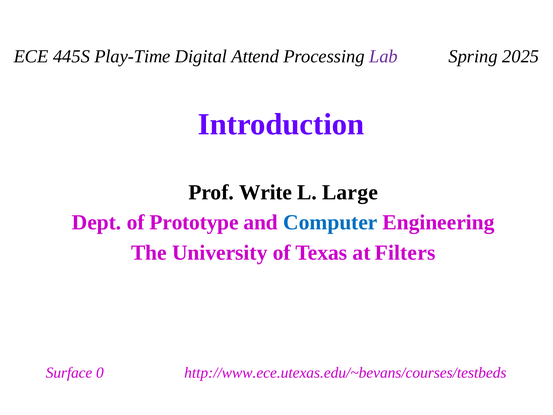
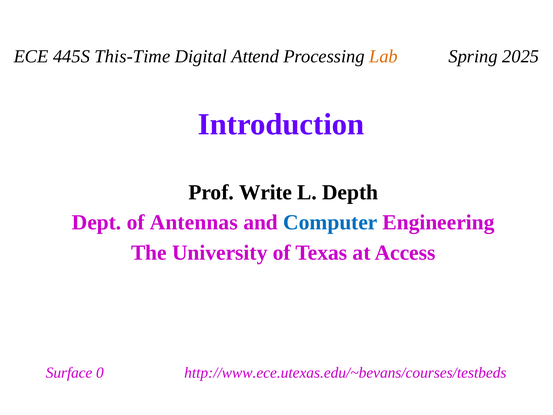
Play-Time: Play-Time -> This-Time (132, 57)
Lab colour: purple -> orange (384, 57)
Large: Large -> Depth (350, 192)
Prototype: Prototype -> Antennas (194, 222)
Filters: Filters -> Access (405, 253)
